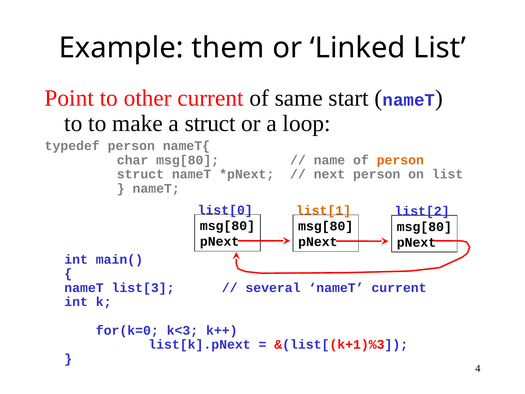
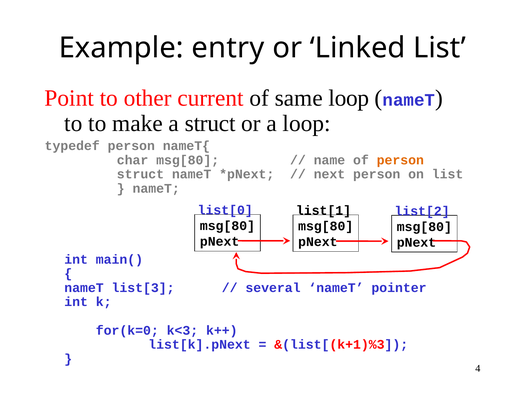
them: them -> entry (228, 48)
same start: start -> loop (349, 98)
list[1 colour: orange -> black (323, 211)
nameT current: current -> pointer (399, 288)
